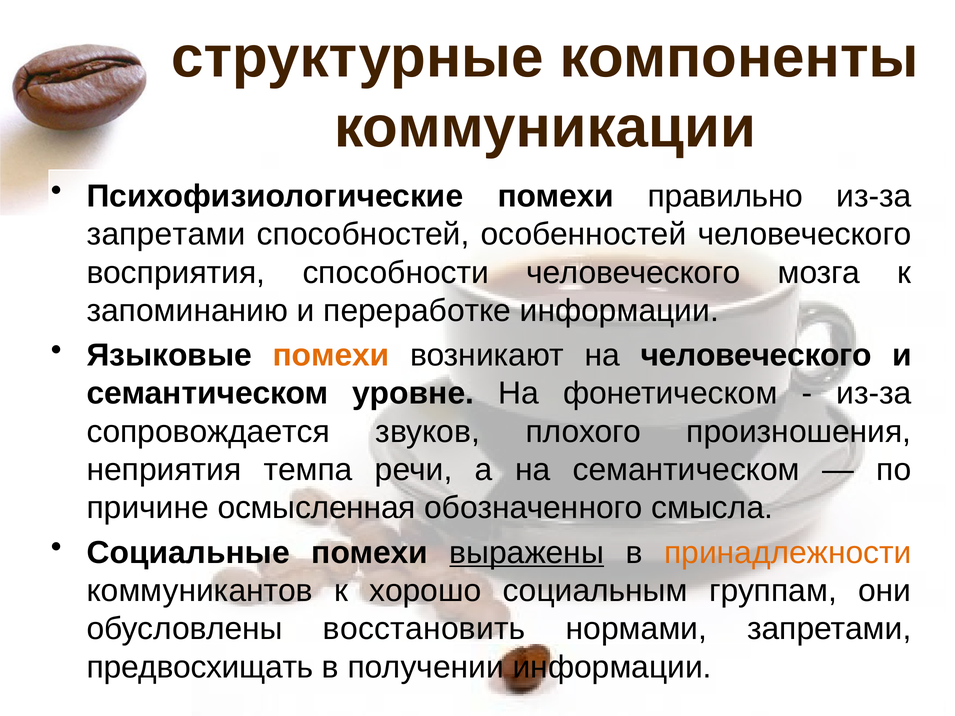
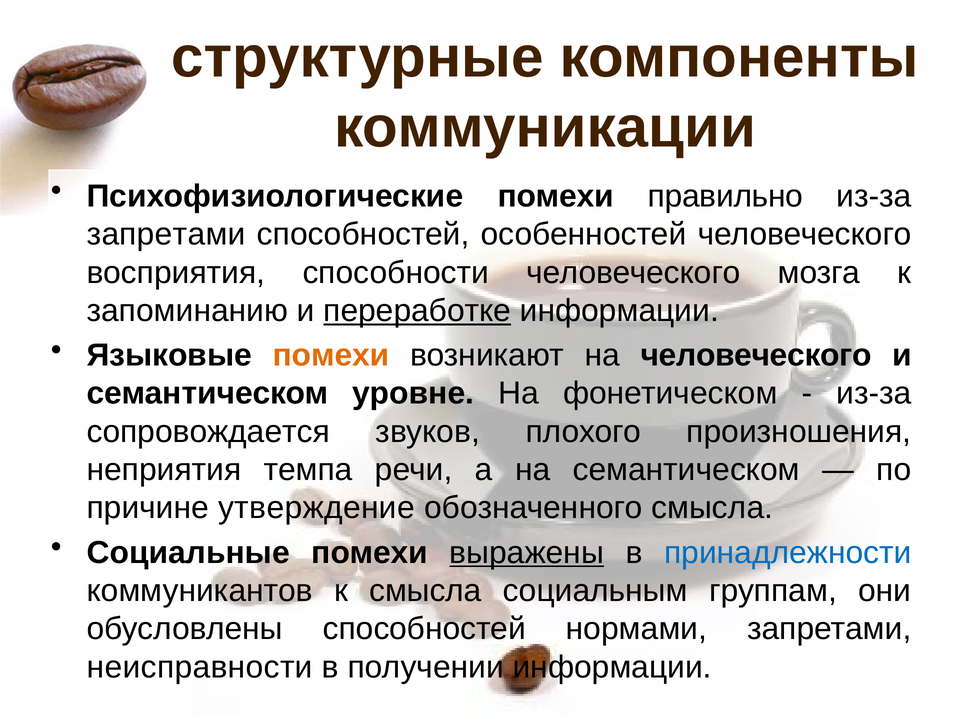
переработке underline: none -> present (417, 311)
осмысленная: осмысленная -> утверждение (316, 508)
принадлежности colour: orange -> blue (788, 553)
к хорошо: хорошо -> смысла (425, 591)
обусловлены восстановить: восстановить -> способностей (424, 629)
предвосхищать: предвосхищать -> неисправности (200, 667)
